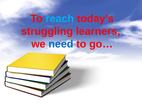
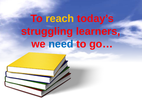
reach colour: light blue -> yellow (60, 19)
